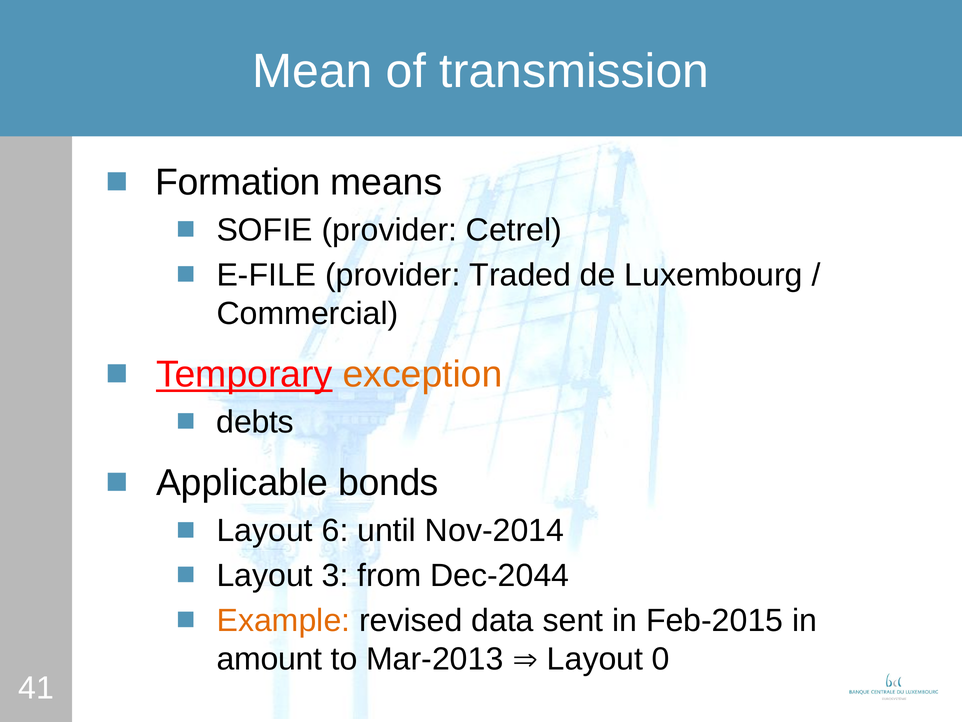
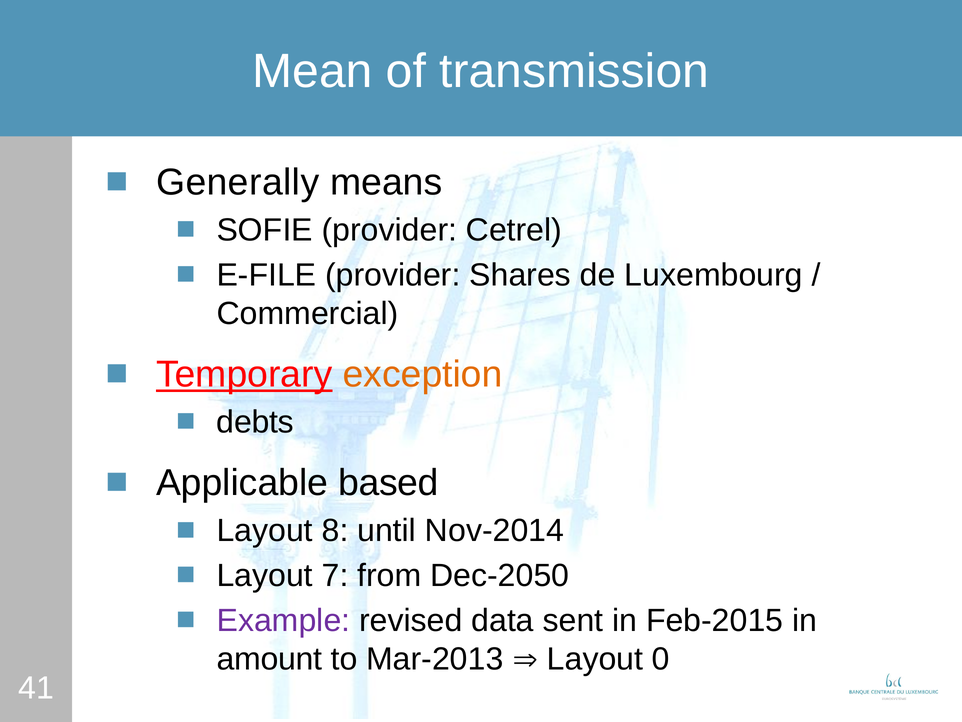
Formation: Formation -> Generally (238, 182)
Traded: Traded -> Shares (520, 275)
bonds: bonds -> based (388, 483)
6: 6 -> 8 (335, 530)
3: 3 -> 7 (335, 575)
Dec-2044: Dec-2044 -> Dec-2050 (500, 575)
Example colour: orange -> purple (283, 620)
